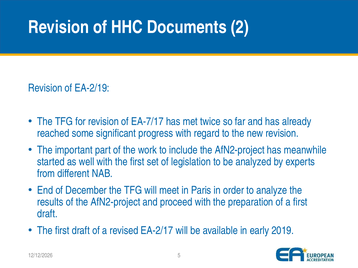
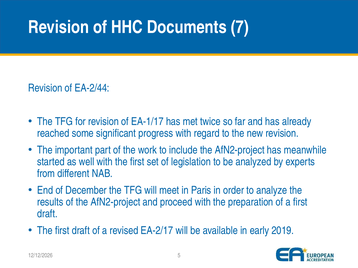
2: 2 -> 7 (240, 27)
EA-2/19: EA-2/19 -> EA-2/44 (92, 88)
EA-7/17: EA-7/17 -> EA-1/17 (147, 122)
